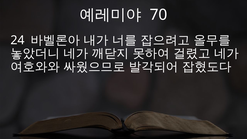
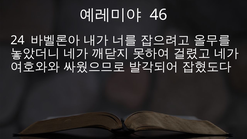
70: 70 -> 46 (159, 15)
